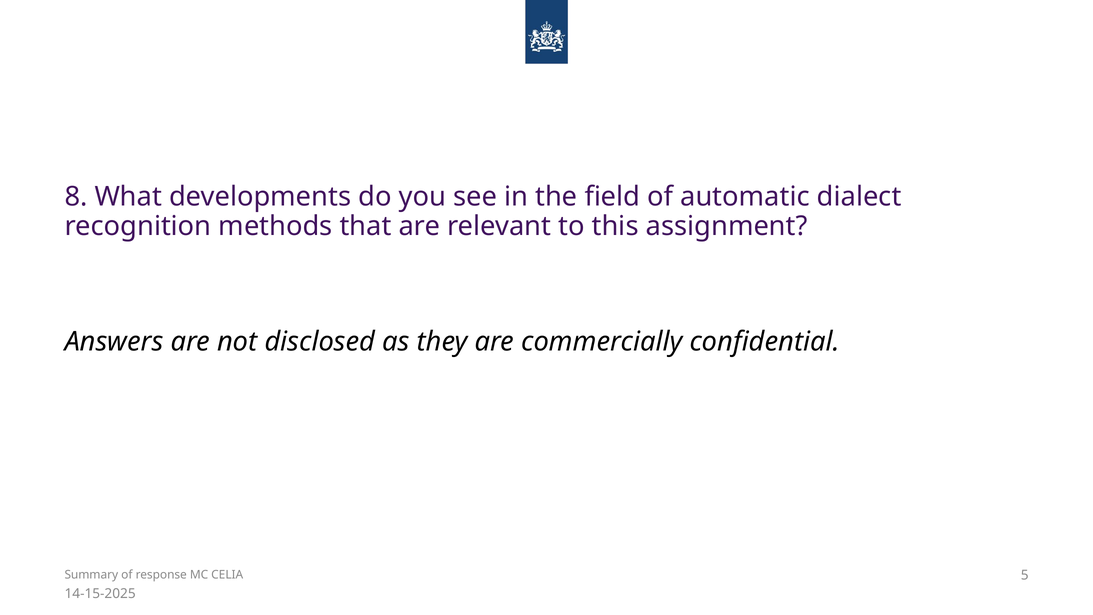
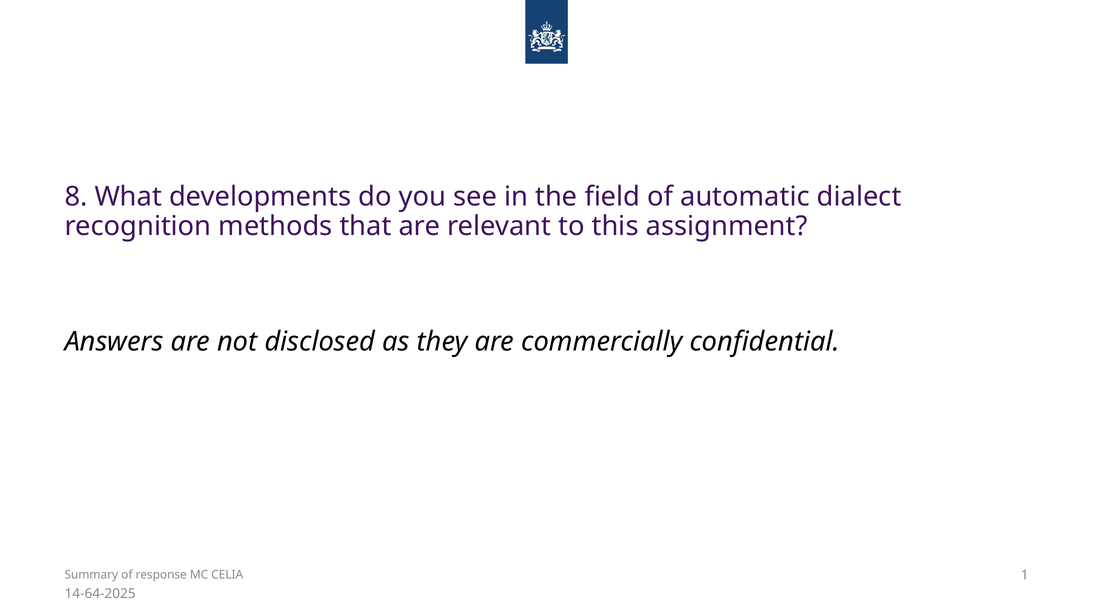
5: 5 -> 1 (1025, 575)
14-15-2025: 14-15-2025 -> 14-64-2025 (100, 594)
